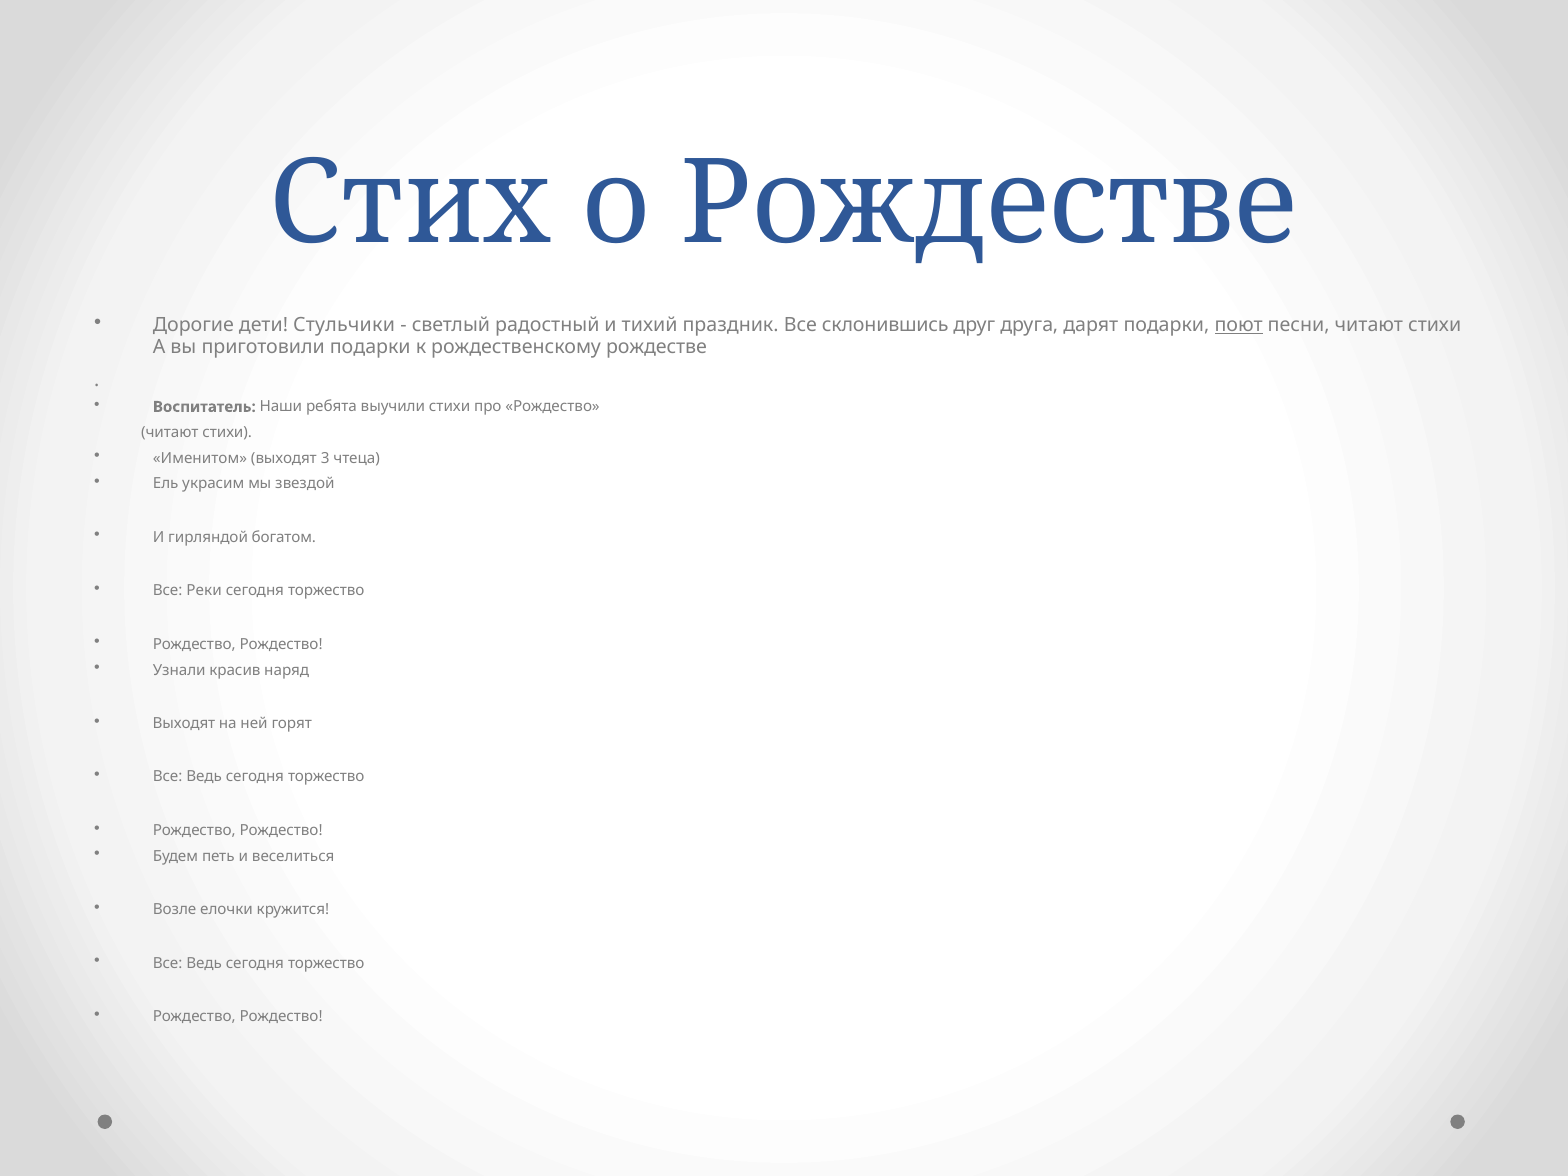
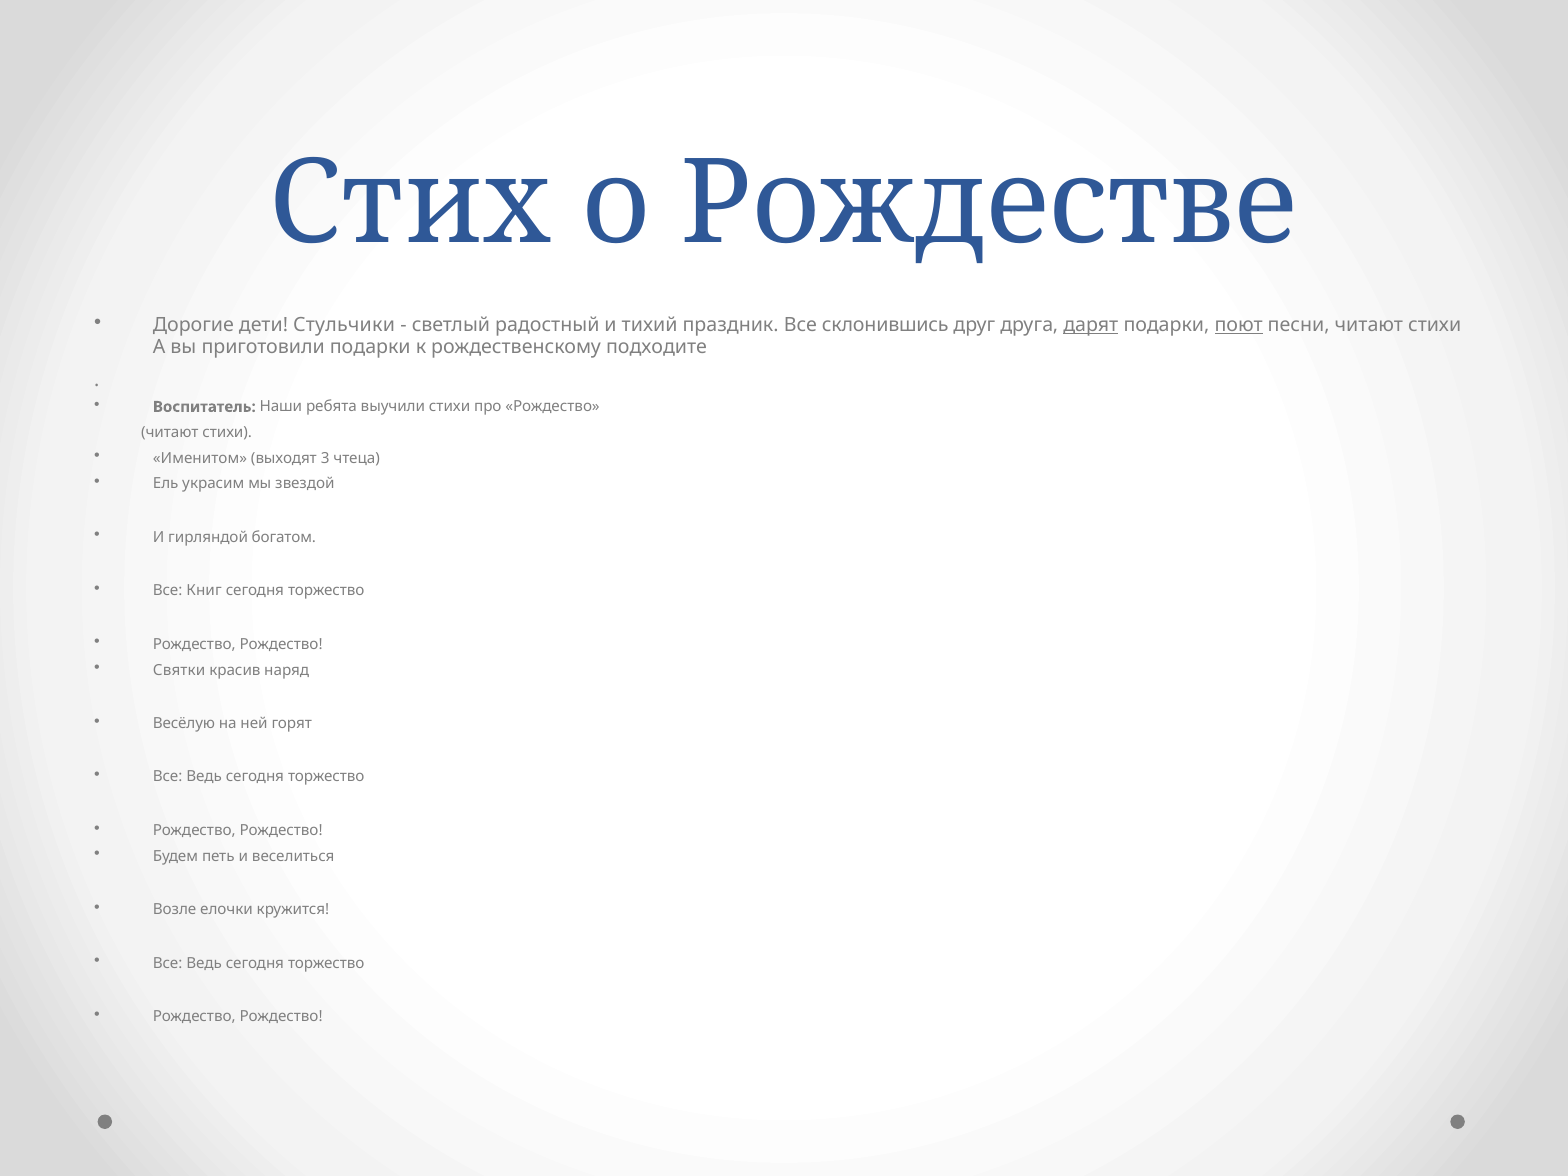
дарят underline: none -> present (1091, 325)
рождественскому рождестве: рождестве -> подходите (656, 347)
Реки: Реки -> Книг (204, 591)
Узнали: Узнали -> Святки (179, 670)
Выходят: Выходят -> Весёлую (184, 723)
